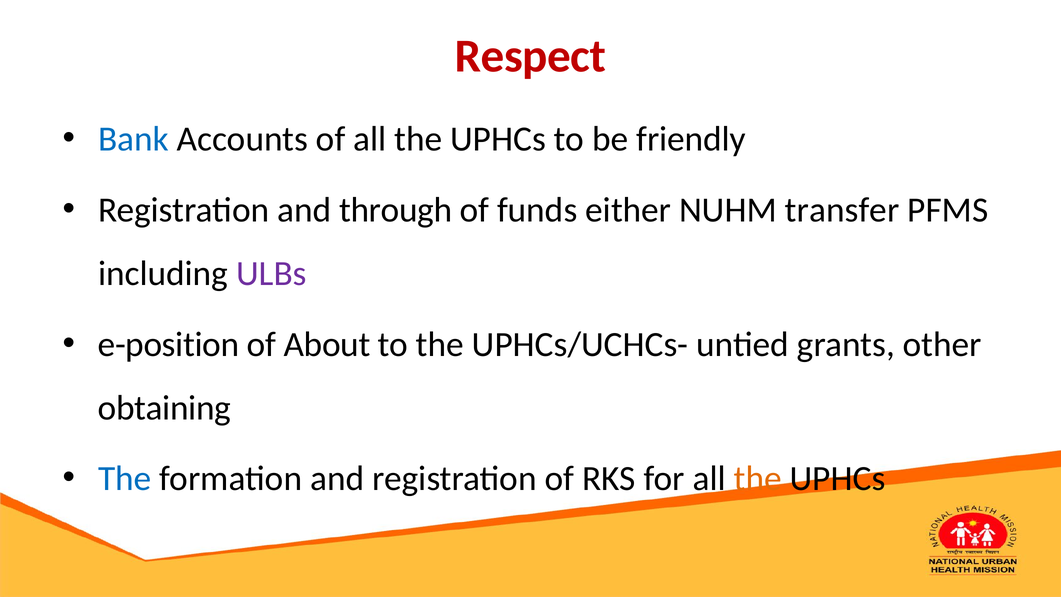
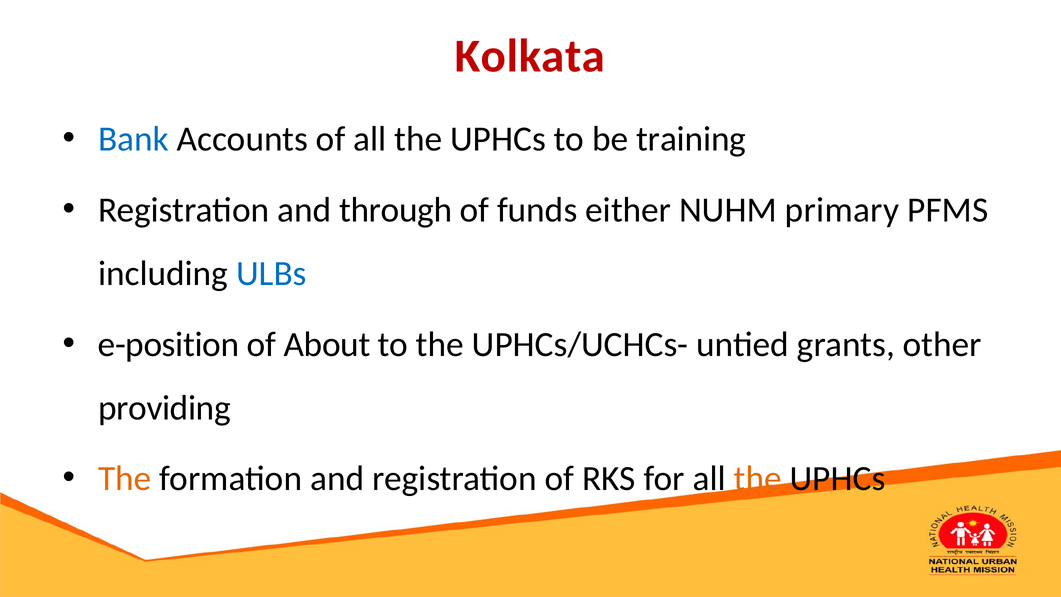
Respect: Respect -> Kolkata (530, 56)
friendly: friendly -> training (691, 139)
transfer: transfer -> primary (842, 210)
ULBs colour: purple -> blue (271, 274)
obtaining: obtaining -> providing (164, 408)
The colour: blue -> orange (125, 479)
